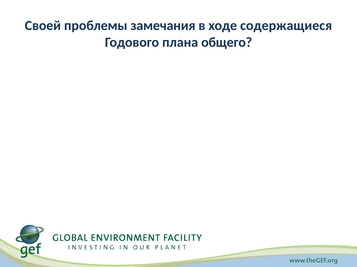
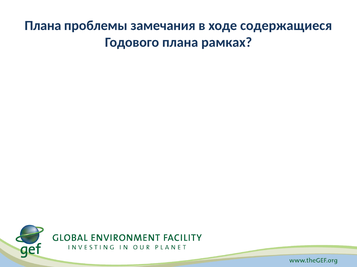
Своей: Своей -> Плана (43, 26)
общего: общего -> рамках (227, 42)
